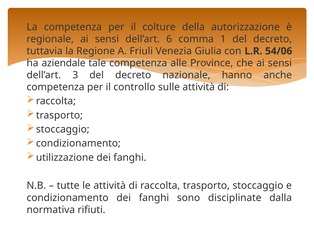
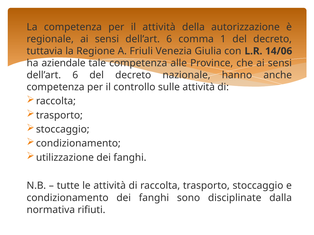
il colture: colture -> attività (159, 27)
54/06: 54/06 -> 14/06 (279, 51)
3: 3 -> 6 (75, 75)
